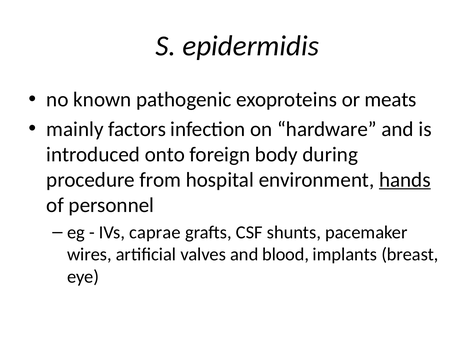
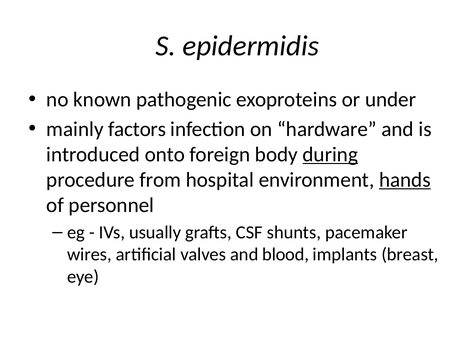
meats: meats -> under (391, 100)
during underline: none -> present (330, 155)
caprae: caprae -> usually (155, 233)
